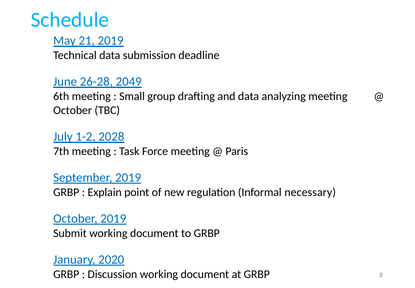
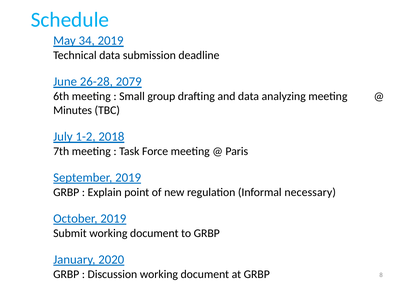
21: 21 -> 34 (87, 41)
2049: 2049 -> 2079 (129, 82)
October: October -> Minutes (73, 110)
2028: 2028 -> 2018 (111, 136)
